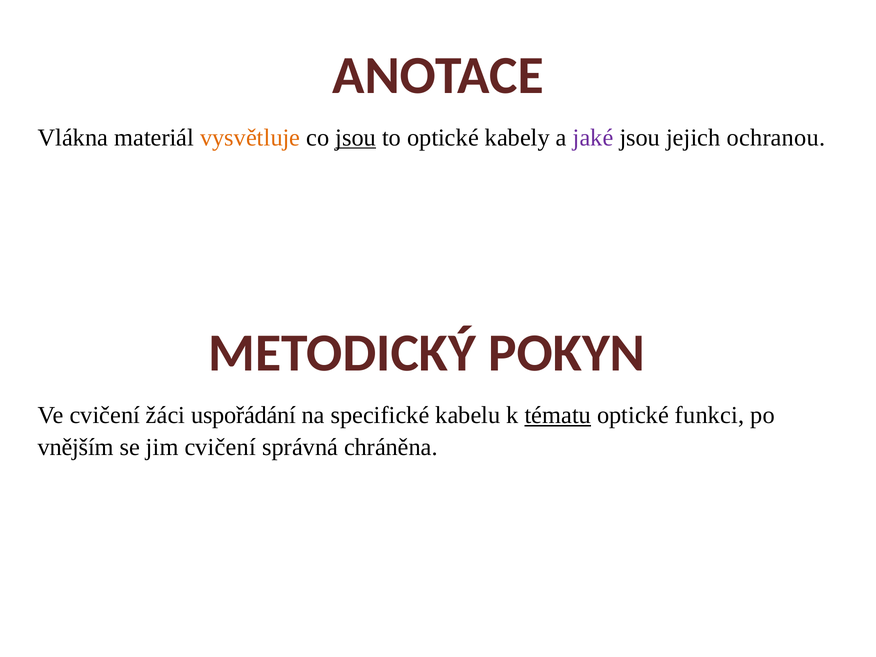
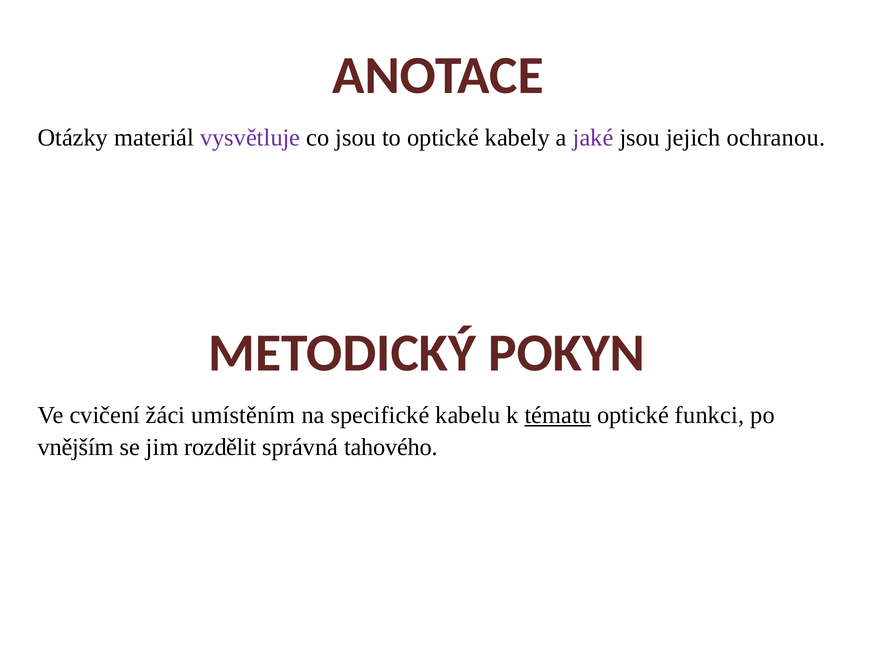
Vlákna: Vlákna -> Otázky (73, 138)
vysvětluje colour: orange -> purple (250, 138)
jsou underline: present -> none (356, 138)
uspořádání: uspořádání -> umístěním (243, 415)
jim cvičení: cvičení -> rozdělit (220, 447)
chráněna: chráněna -> tahového (391, 447)
